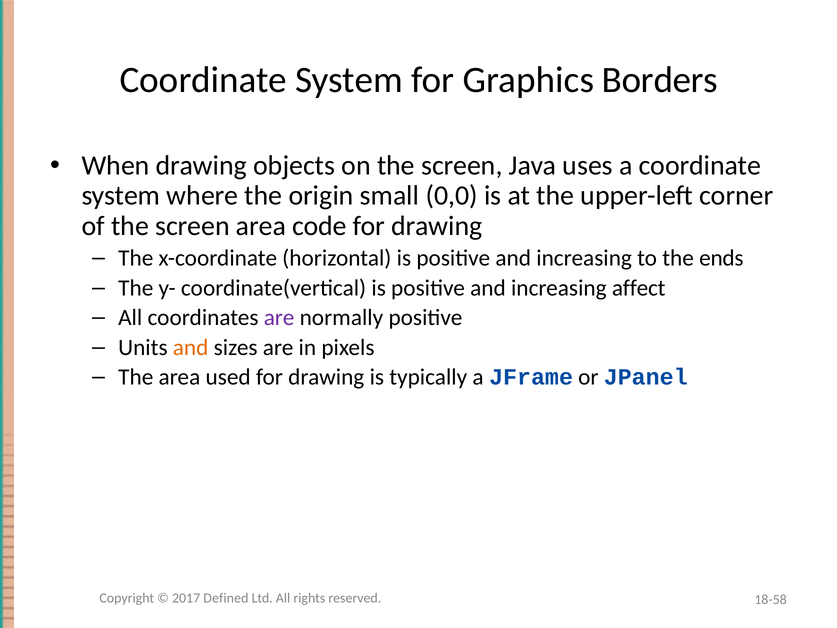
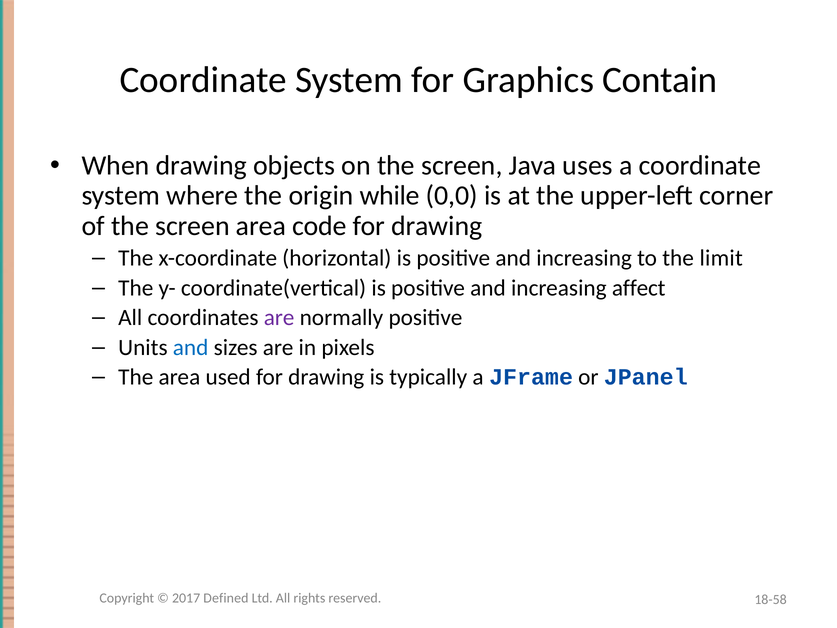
Borders: Borders -> Contain (660, 80)
small: small -> while (390, 196)
ends: ends -> limit (721, 258)
and colour: orange -> blue (191, 347)
